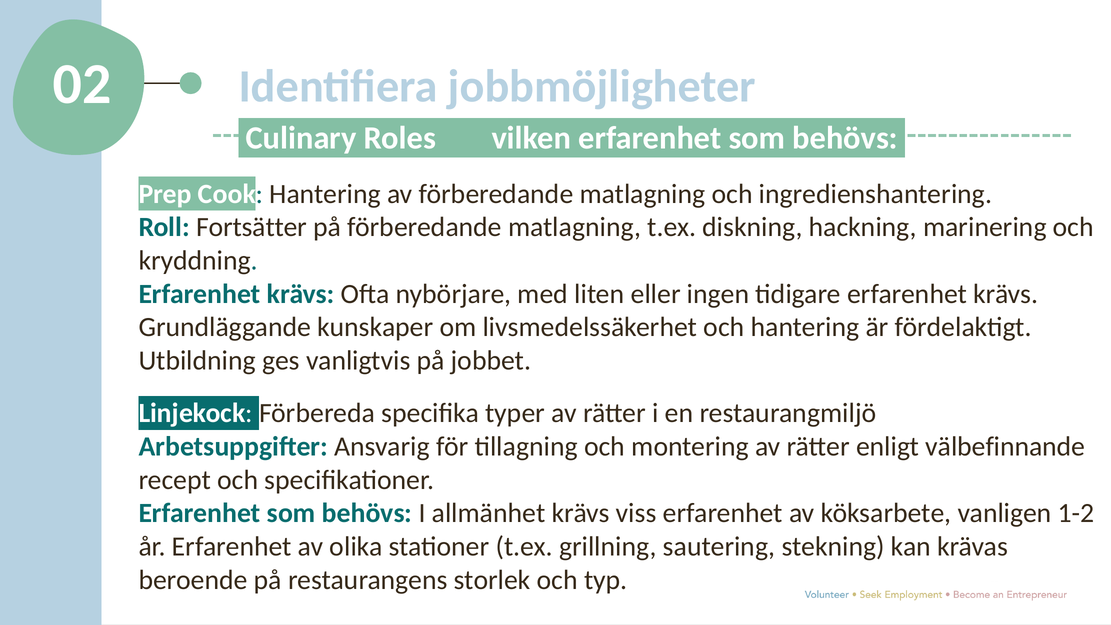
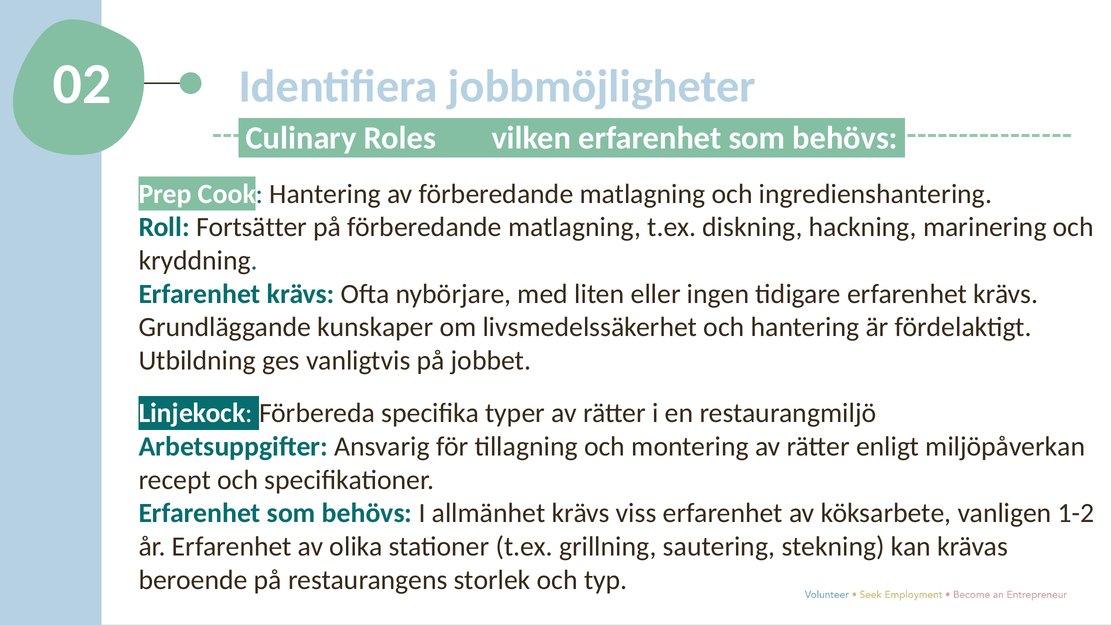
välbefinnande: välbefinnande -> miljöpåverkan (1005, 447)
